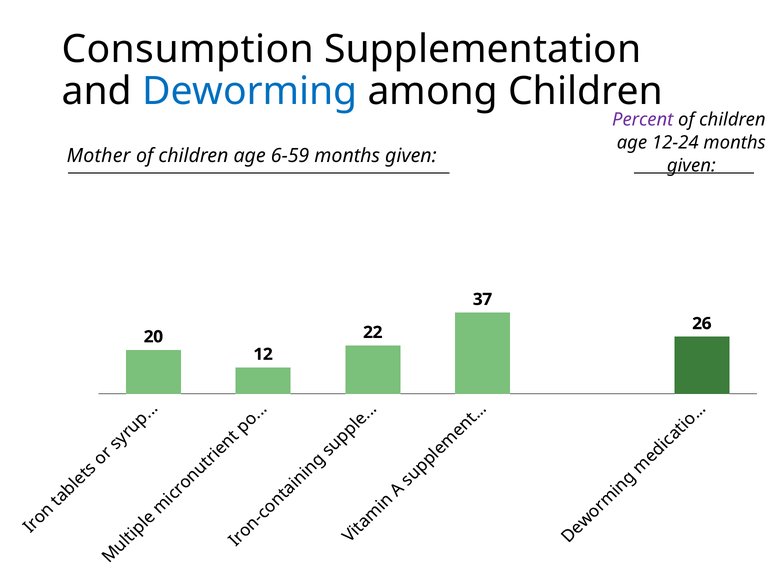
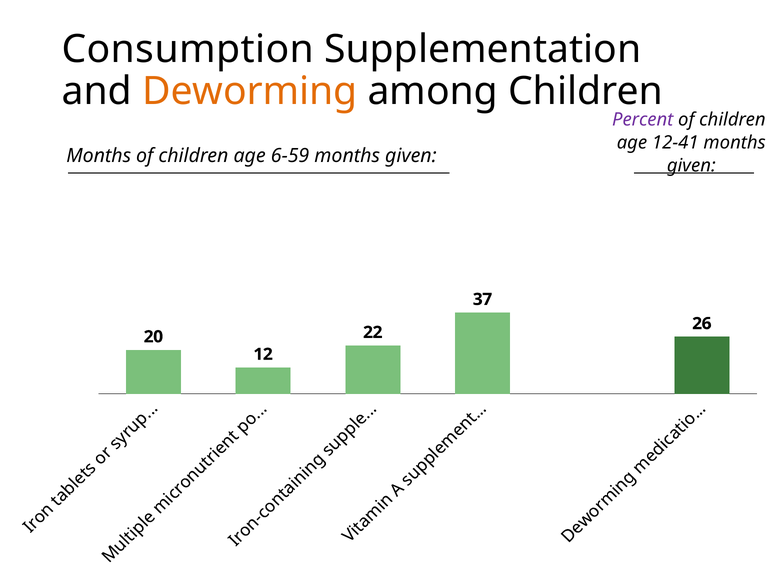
Deworming colour: blue -> orange (250, 92)
12-24: 12-24 -> 12-41 (675, 143)
Mother: Mother -> Months (99, 156)
